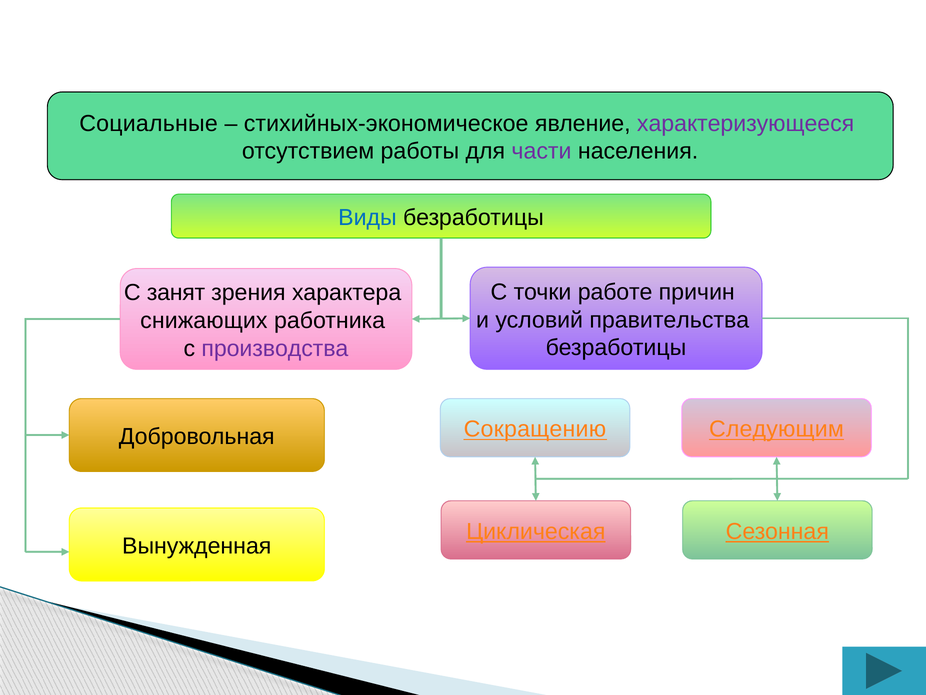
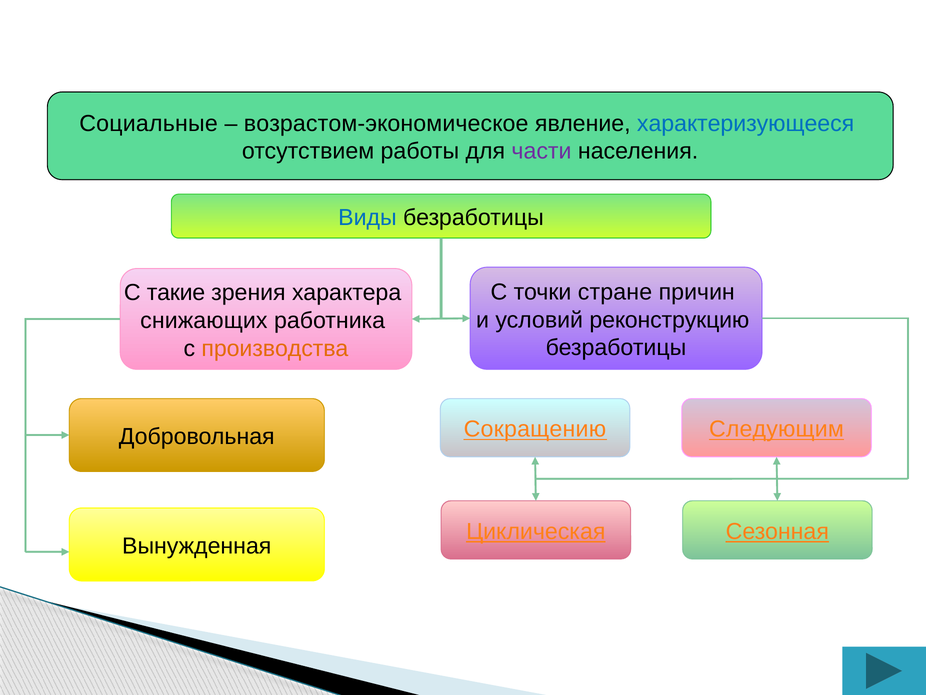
стихийных-экономическое: стихийных-экономическое -> возрастом-экономическое (386, 123)
характеризующееся colour: purple -> blue (746, 123)
работе: работе -> стране (615, 292)
занят: занят -> такие (176, 293)
правительства: правительства -> реконструкцию (669, 320)
производства colour: purple -> orange (275, 348)
